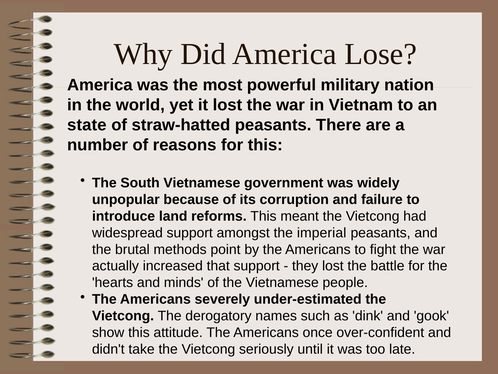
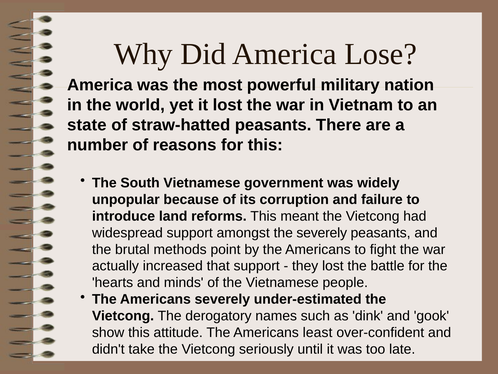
the imperial: imperial -> severely (322, 233)
once: once -> least (318, 332)
